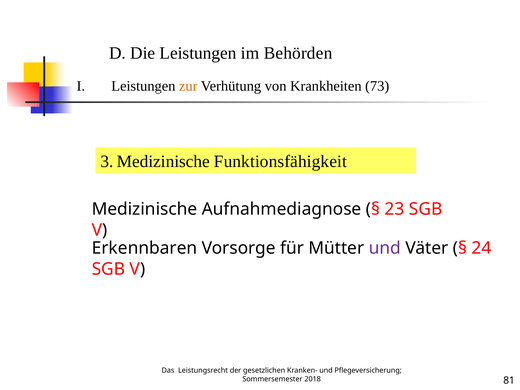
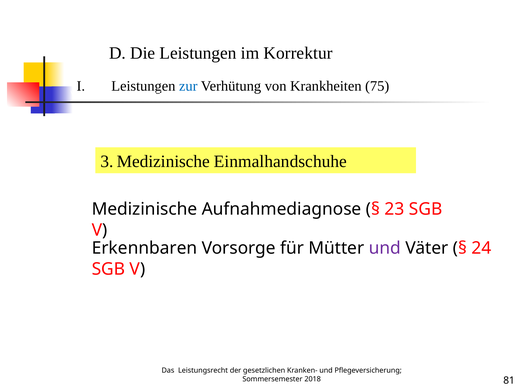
Behörden: Behörden -> Korrektur (298, 53)
zur colour: orange -> blue (188, 86)
73: 73 -> 75 (377, 86)
Funktionsfähigkeit: Funktionsfähigkeit -> Einmalhandschuhe (280, 161)
